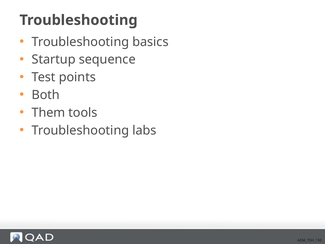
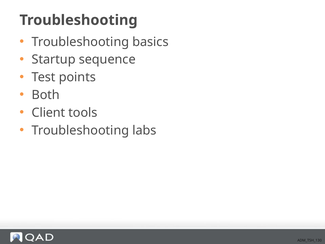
Them: Them -> Client (48, 113)
